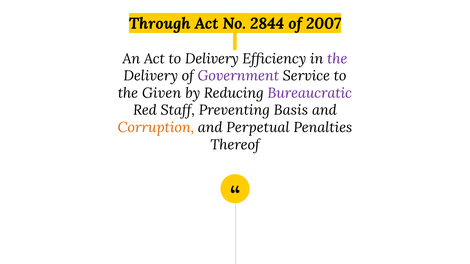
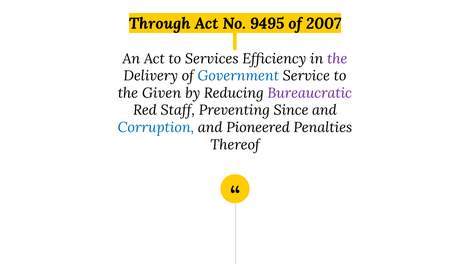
2844: 2844 -> 9495 (267, 24)
to Delivery: Delivery -> Services (212, 59)
Government colour: purple -> blue (238, 76)
Basis: Basis -> Since (291, 110)
Corruption colour: orange -> blue (156, 128)
Perpetual: Perpetual -> Pioneered (258, 128)
